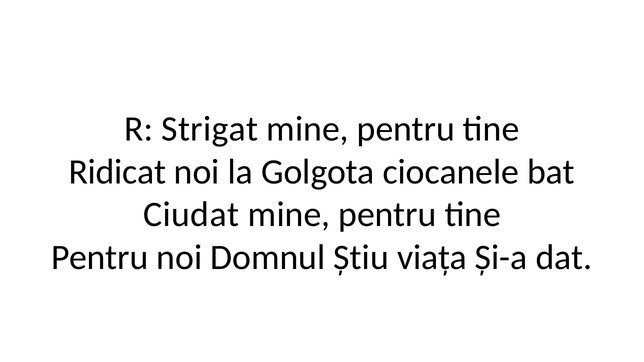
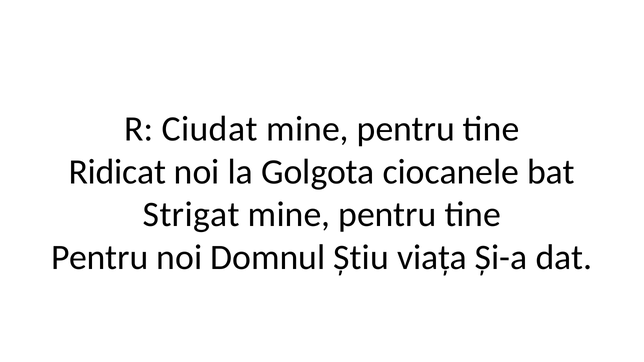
Strigat: Strigat -> Ciudat (210, 129)
Ciudat: Ciudat -> Strigat (191, 215)
